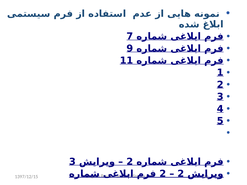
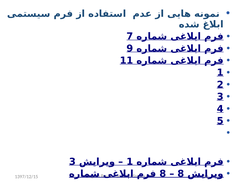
2: 2 -> 1 (130, 162)
2: 2 -> 8 (163, 174)
2: 2 -> 8 (181, 174)
